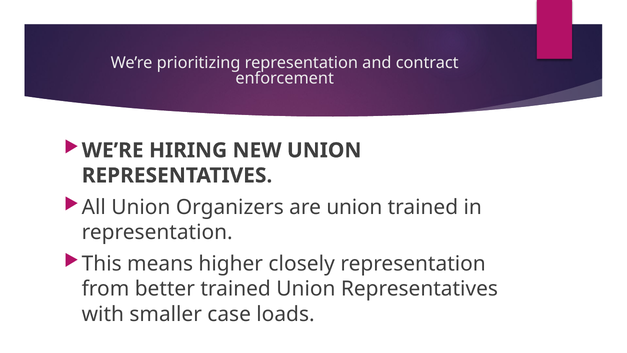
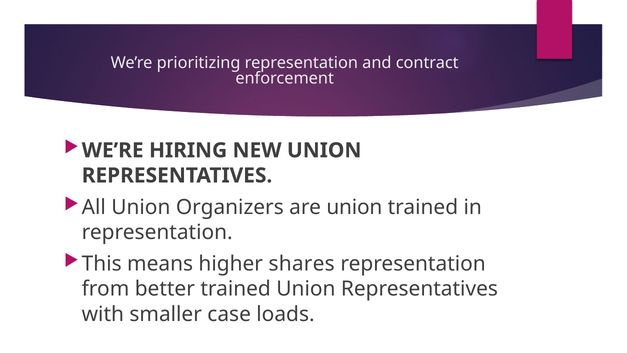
closely: closely -> shares (302, 264)
